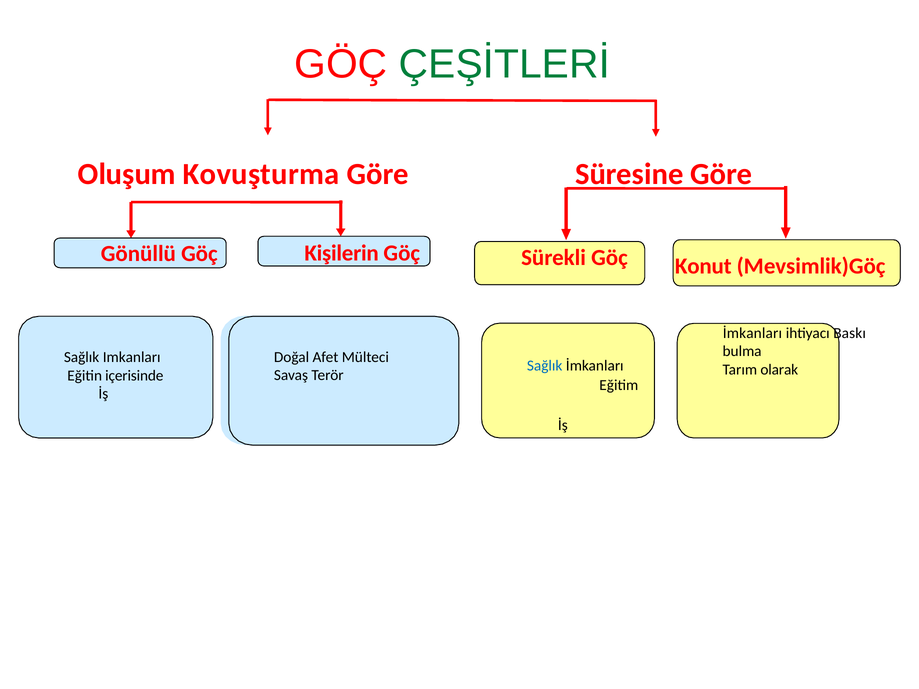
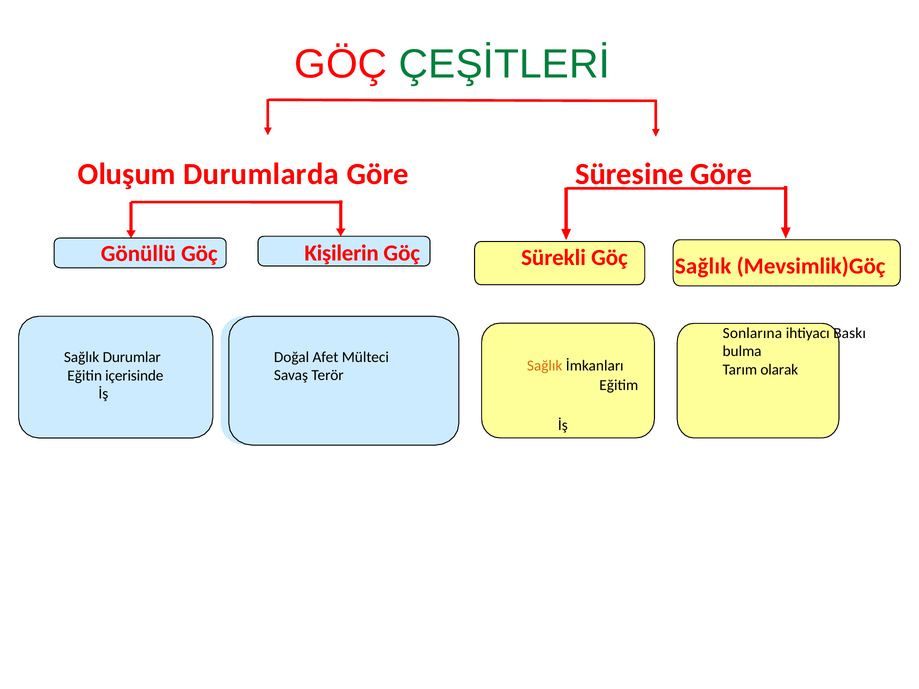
Kovuşturma: Kovuşturma -> Durumlarda (261, 174)
Konut: Konut -> Sağlık (703, 266)
İmkanları: İmkanları -> Sonlarına (752, 333)
Imkanları: Imkanları -> Durumlar (132, 357)
Sağlık colour: blue -> orange (545, 366)
